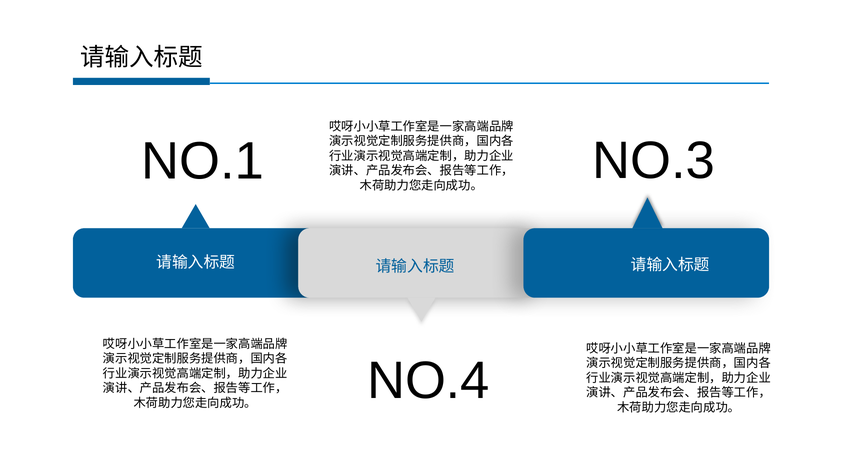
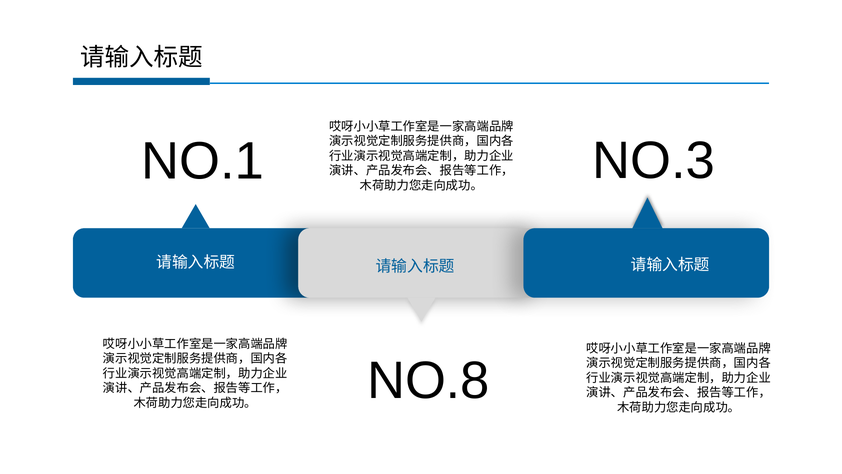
NO.4: NO.4 -> NO.8 (428, 381)
